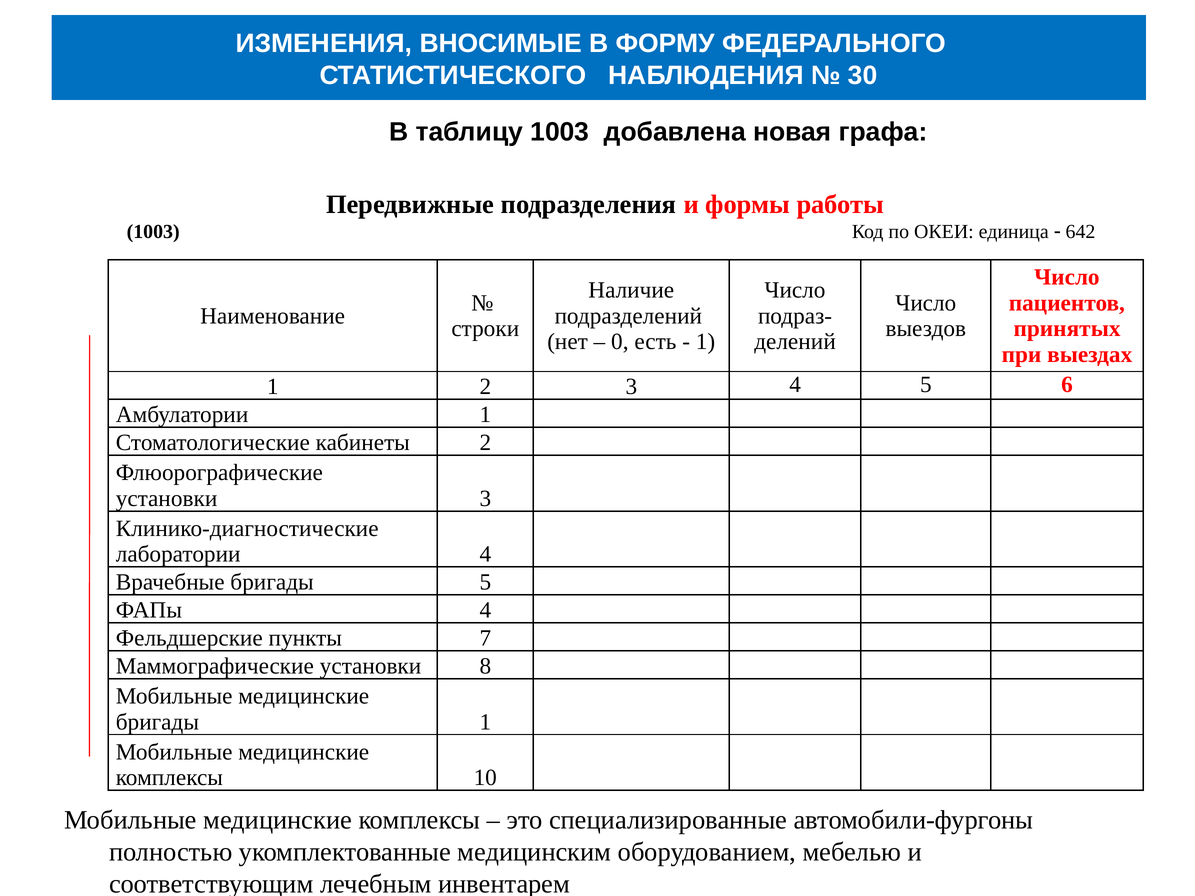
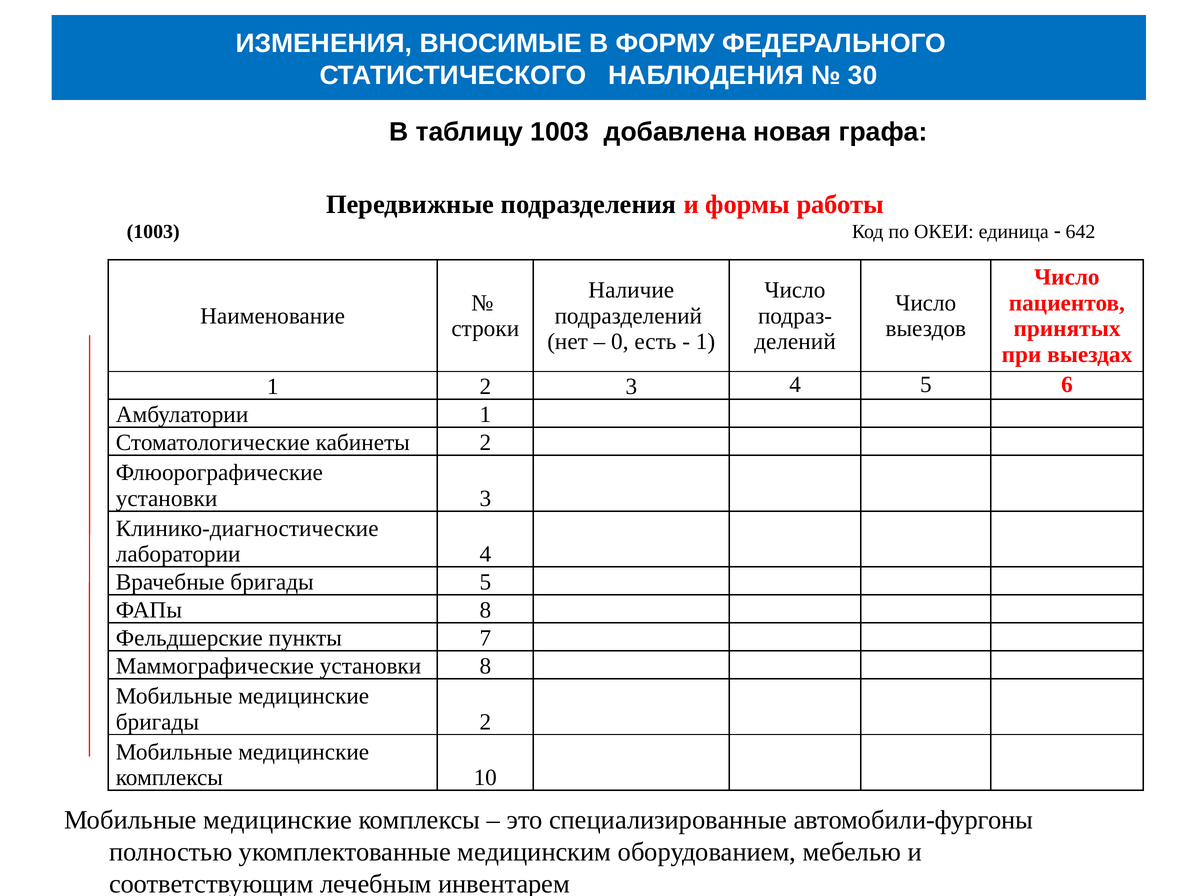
ФАПы 4: 4 -> 8 (485, 610)
бригады 1: 1 -> 2 (485, 722)
